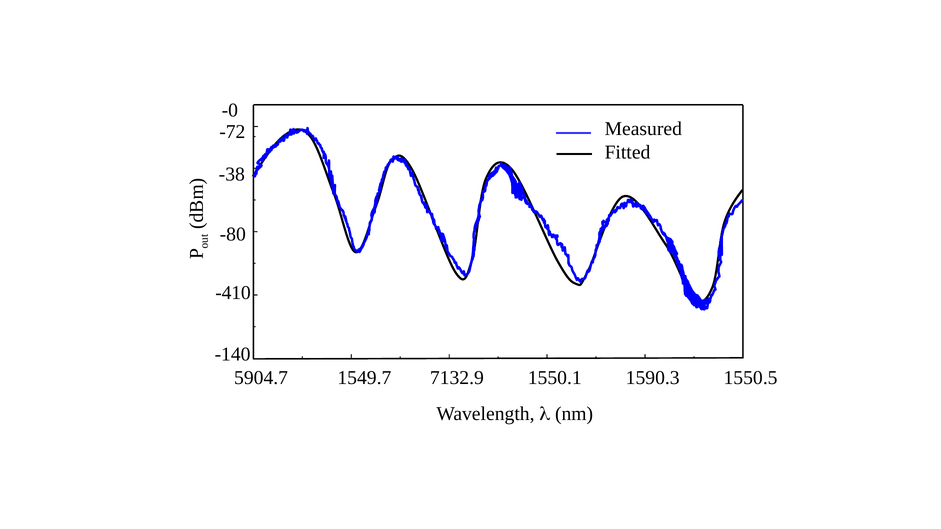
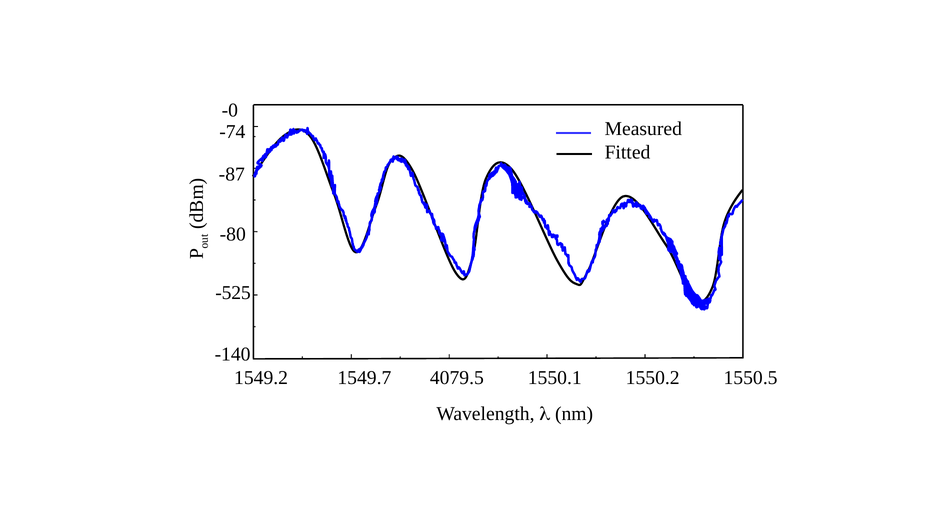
-72: -72 -> -74 (232, 132)
-38: -38 -> -87 (232, 174)
-410: -410 -> -525 (233, 293)
5904.7: 5904.7 -> 1549.2 (261, 378)
7132.9: 7132.9 -> 4079.5 (457, 378)
1590.3: 1590.3 -> 1550.2 (653, 378)
